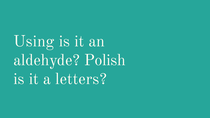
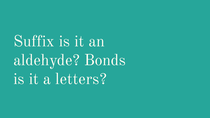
Using: Using -> Suffix (34, 41)
Polish: Polish -> Bonds (105, 60)
